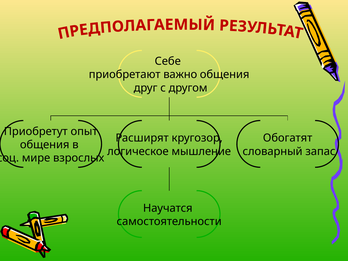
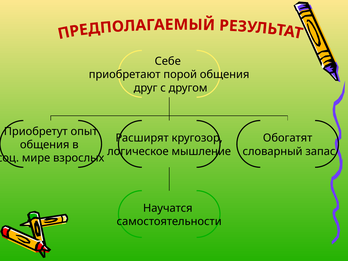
важно: важно -> порой (180, 75)
